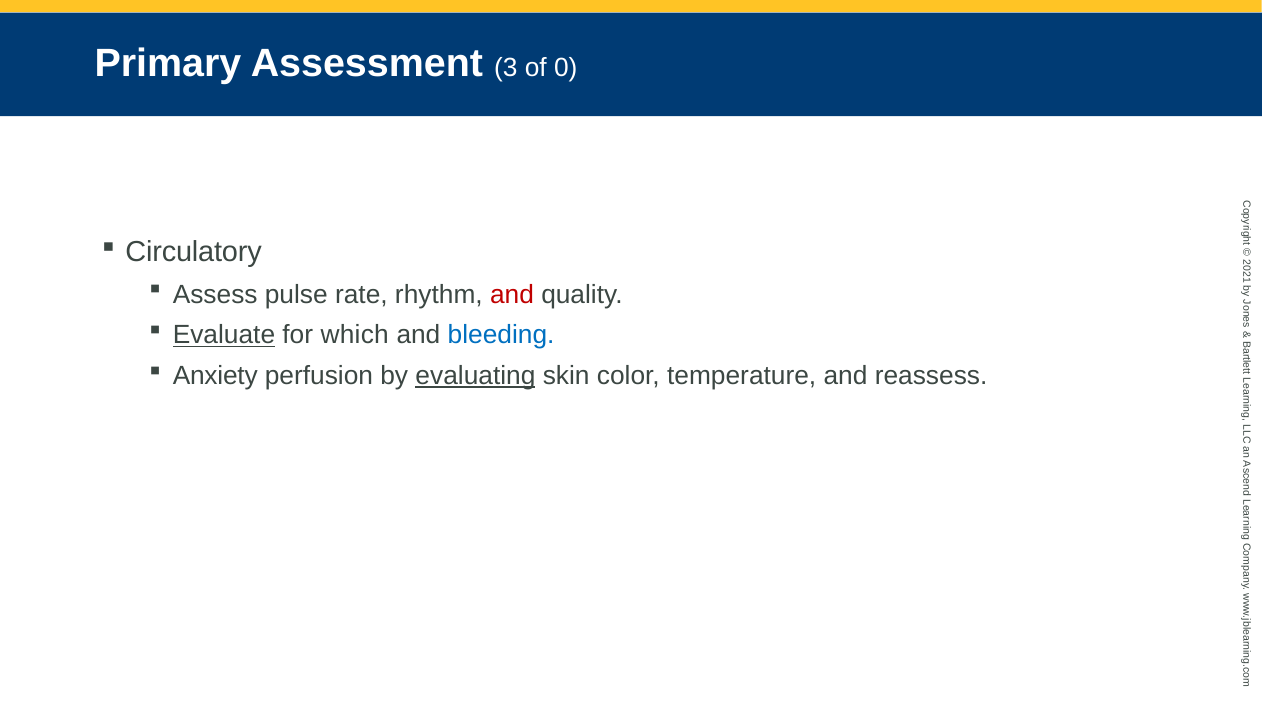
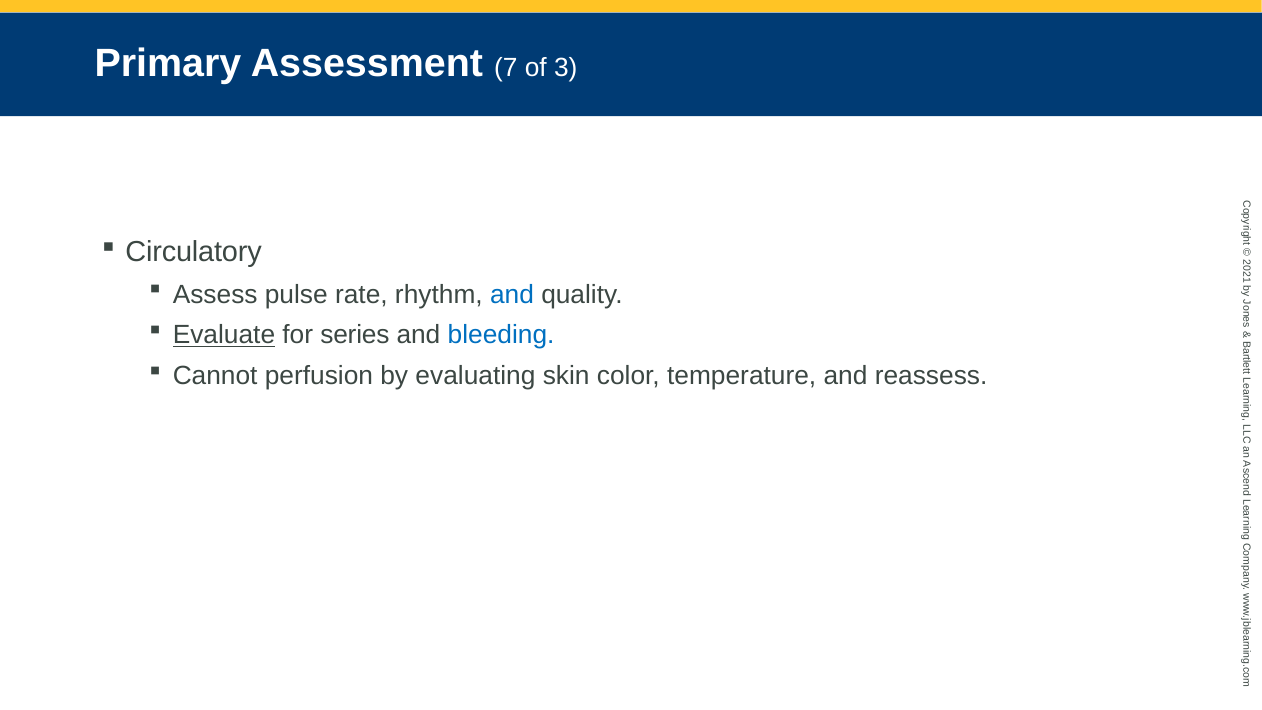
3: 3 -> 7 (506, 68)
of 0: 0 -> 3 (566, 68)
and colour: red -> blue (512, 294)
which: which -> series (355, 335)
Anxiety: Anxiety -> Cannot (215, 376)
evaluating underline: present -> none (475, 376)
